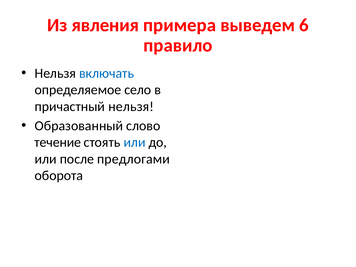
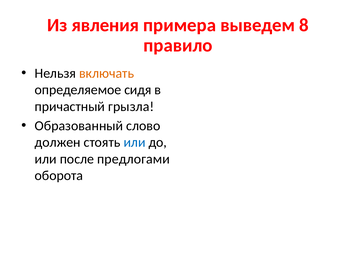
6: 6 -> 8 (304, 25)
включать colour: blue -> orange (107, 73)
село: село -> сидя (138, 90)
причастный нельзя: нельзя -> грызла (131, 106)
течение: течение -> должен (58, 142)
